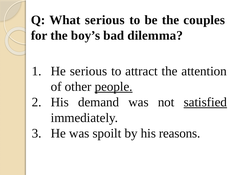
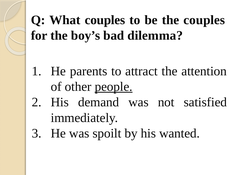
What serious: serious -> couples (105, 20)
He serious: serious -> parents (89, 71)
satisfied underline: present -> none (205, 102)
reasons: reasons -> wanted (180, 134)
